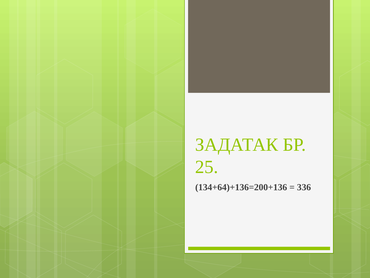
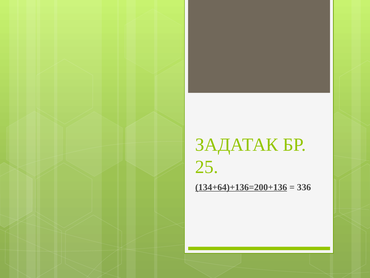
134+64)+136=200+136 underline: none -> present (241, 187)
